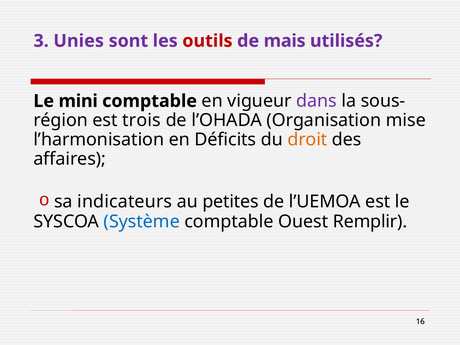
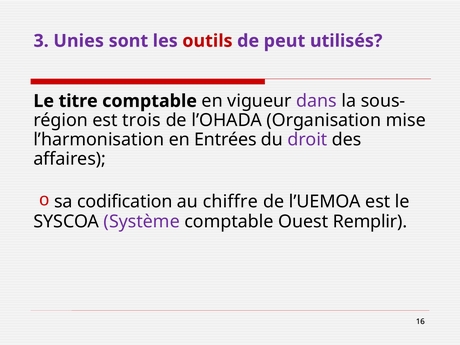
mais: mais -> peut (284, 41)
mini: mini -> titre (78, 101)
Déficits: Déficits -> Entrées (225, 140)
droit colour: orange -> purple (307, 140)
indicateurs: indicateurs -> codification (125, 202)
petites: petites -> chiffre (230, 202)
Système colour: blue -> purple (142, 222)
